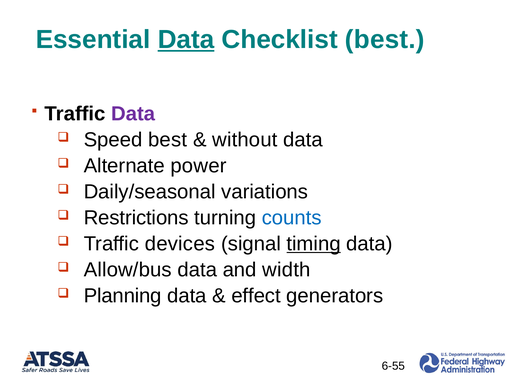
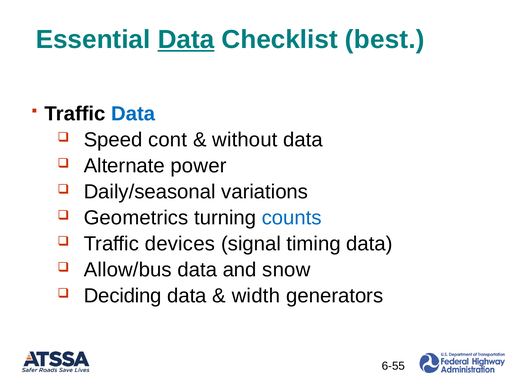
Data colour: purple -> blue (133, 114)
Speed best: best -> cont (168, 140)
Restrictions: Restrictions -> Geometrics (136, 218)
timing underline: present -> none (314, 244)
width: width -> snow (286, 270)
Planning: Planning -> Deciding (123, 296)
effect: effect -> width (256, 296)
